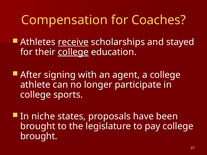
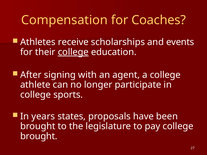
receive underline: present -> none (73, 42)
stayed: stayed -> events (180, 42)
niche: niche -> years (43, 117)
